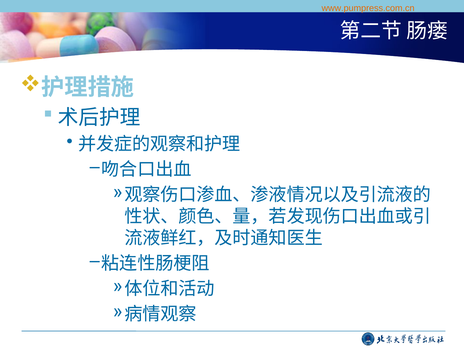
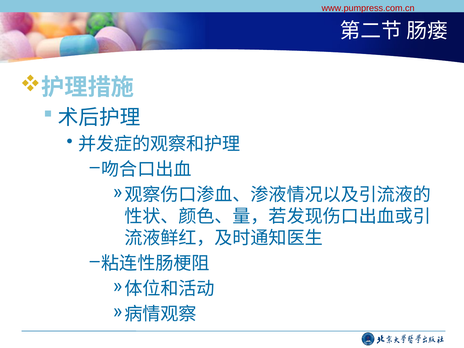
www.pumpress.com.cn colour: orange -> red (368, 8)
